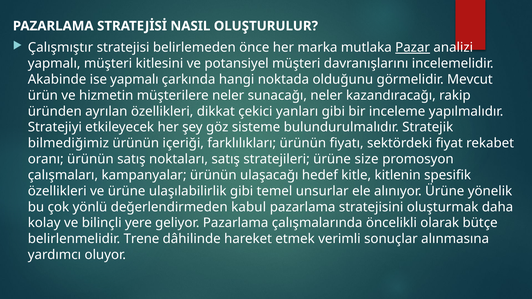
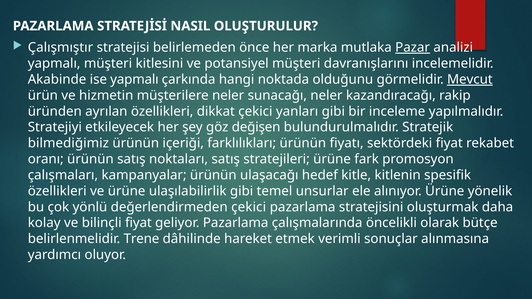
Mevcut underline: none -> present (470, 79)
sisteme: sisteme -> değişen (256, 127)
size: size -> fark (367, 159)
değerlendirmeden kabul: kabul -> çekici (249, 207)
bilinçli yere: yere -> fiyat (138, 223)
